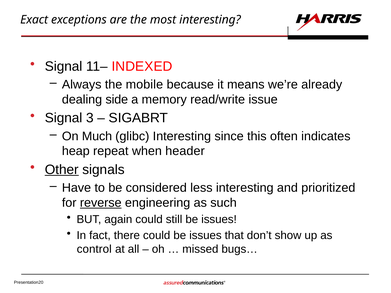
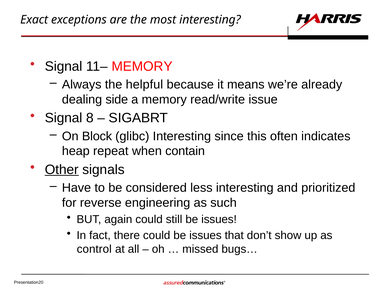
11– INDEXED: INDEXED -> MEMORY (142, 66)
mobile: mobile -> helpful (144, 85)
3: 3 -> 8 (90, 118)
Much: Much -> Block (97, 136)
header: header -> contain (185, 151)
reverse underline: present -> none (101, 203)
